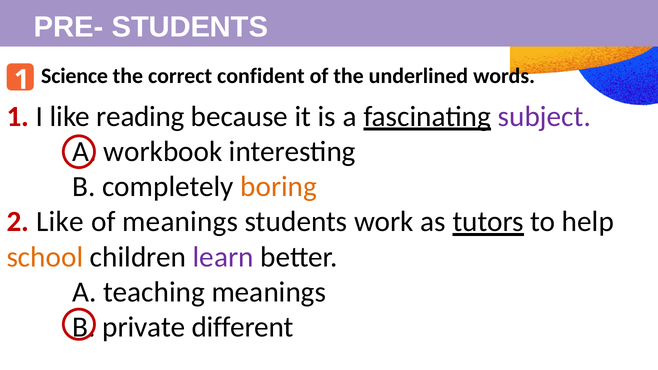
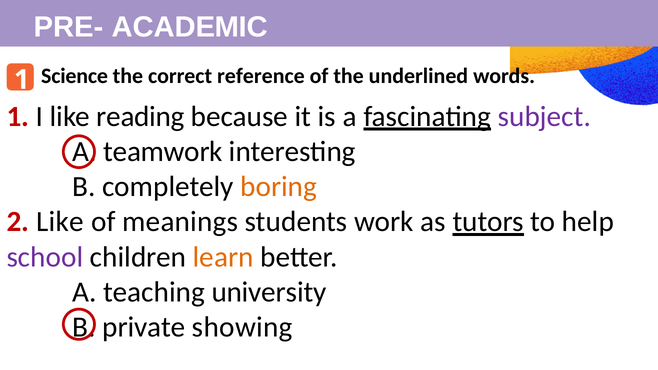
PRE- STUDENTS: STUDENTS -> ACADEMIC (190, 27)
confident: confident -> reference (261, 76)
workbook: workbook -> teamwork (163, 152)
school colour: orange -> purple (45, 257)
learn colour: purple -> orange (223, 257)
teaching meanings: meanings -> university (269, 292)
different: different -> showing (242, 327)
